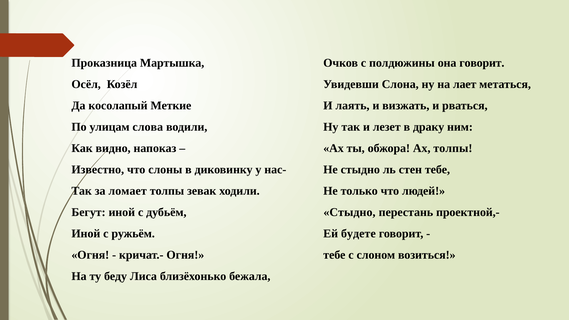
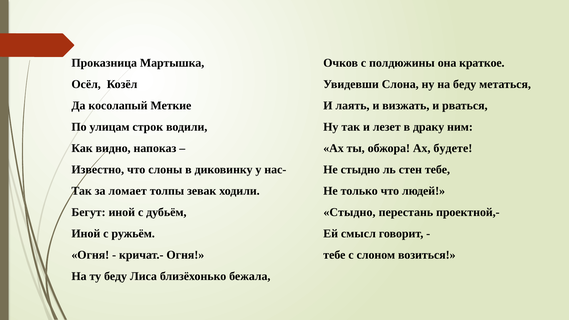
она говорит: говорит -> краткое (482, 63)
на лает: лает -> беду (465, 84)
слова: слова -> строк (148, 127)
Ах толпы: толпы -> будете (453, 148)
будете: будете -> смысл (358, 233)
